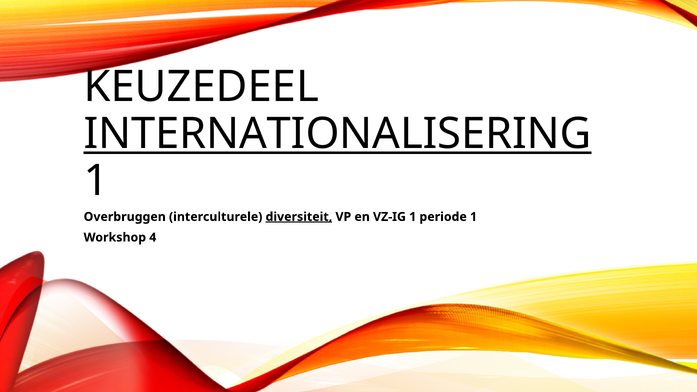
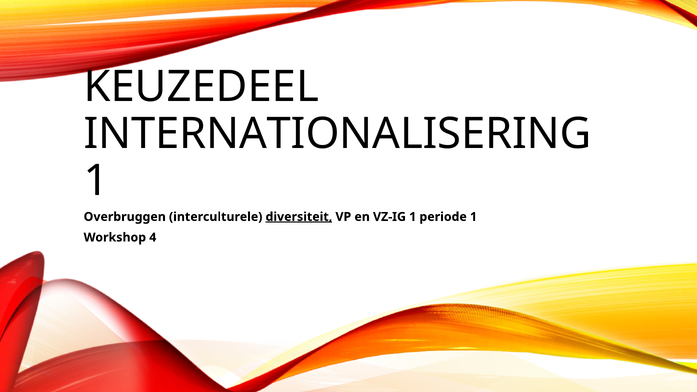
INTERNATIONALISERING underline: present -> none (338, 134)
